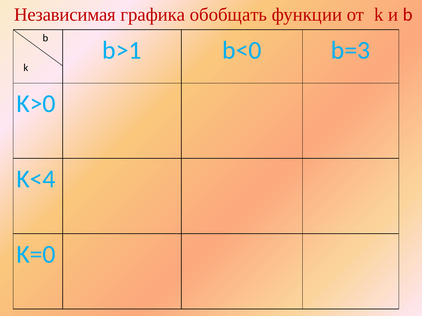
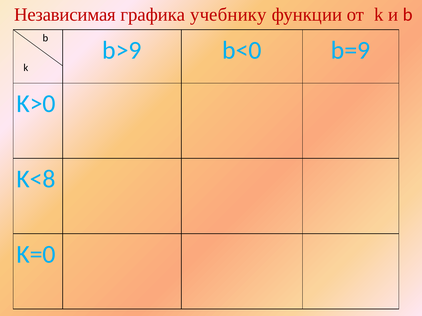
обобщать: обобщать -> учебнику (228, 15)
b>1: b>1 -> b>9 (122, 50)
b=3: b=3 -> b=9 (351, 50)
K<4: K<4 -> K<8 (36, 179)
